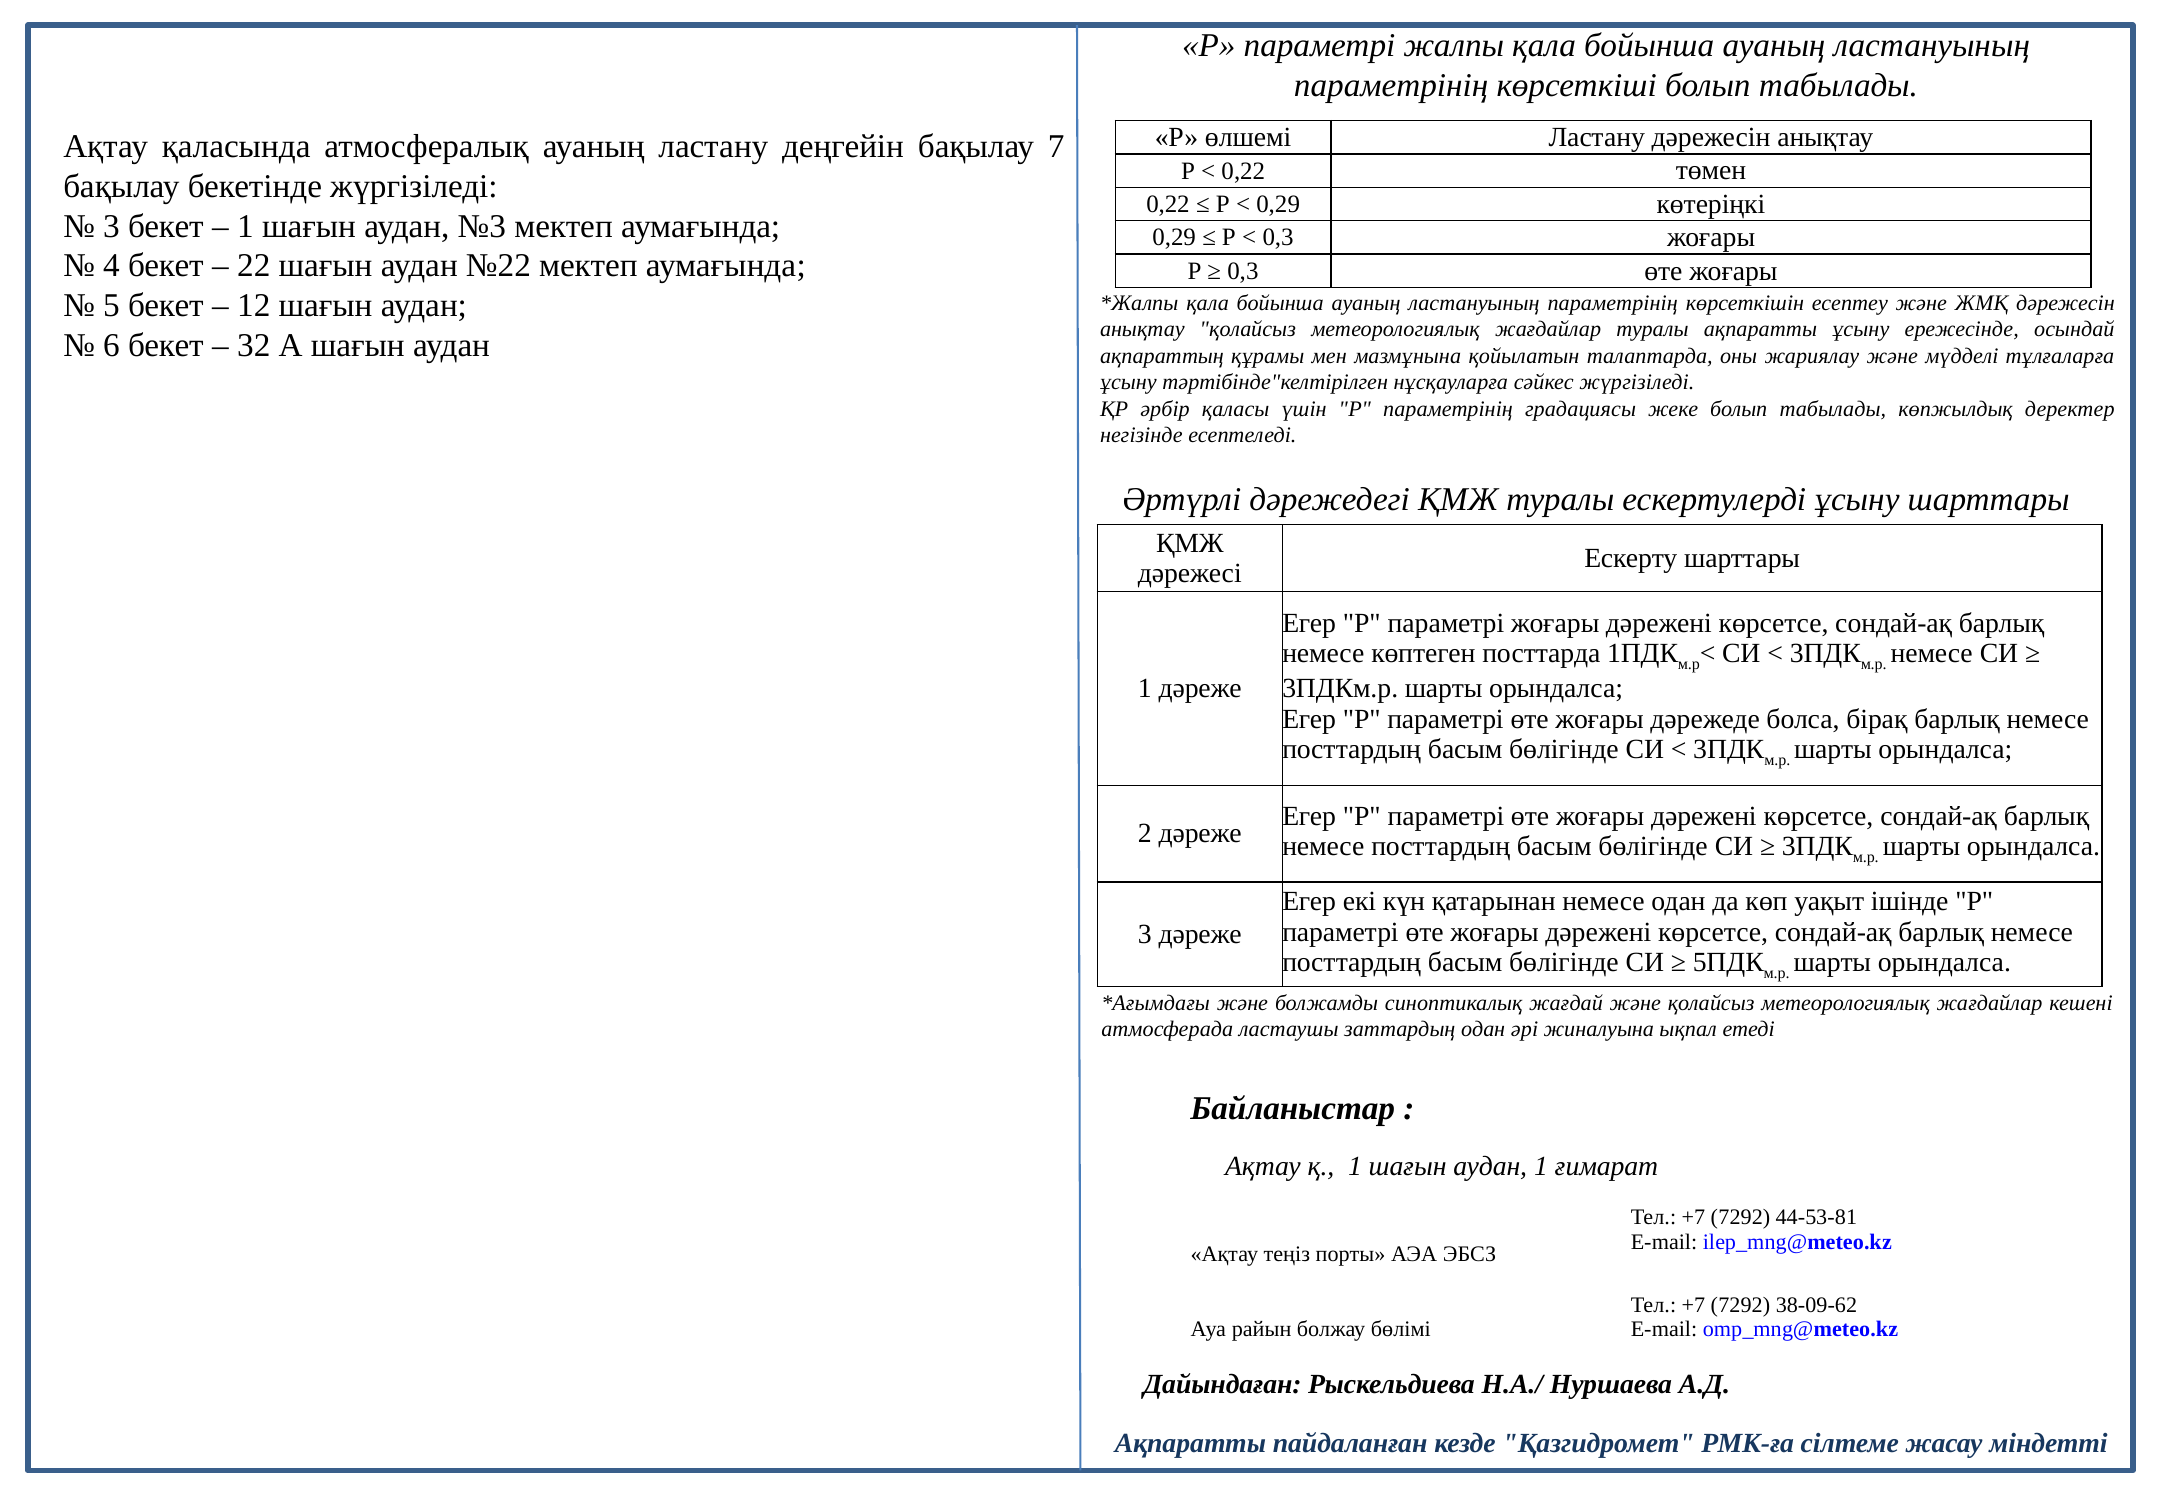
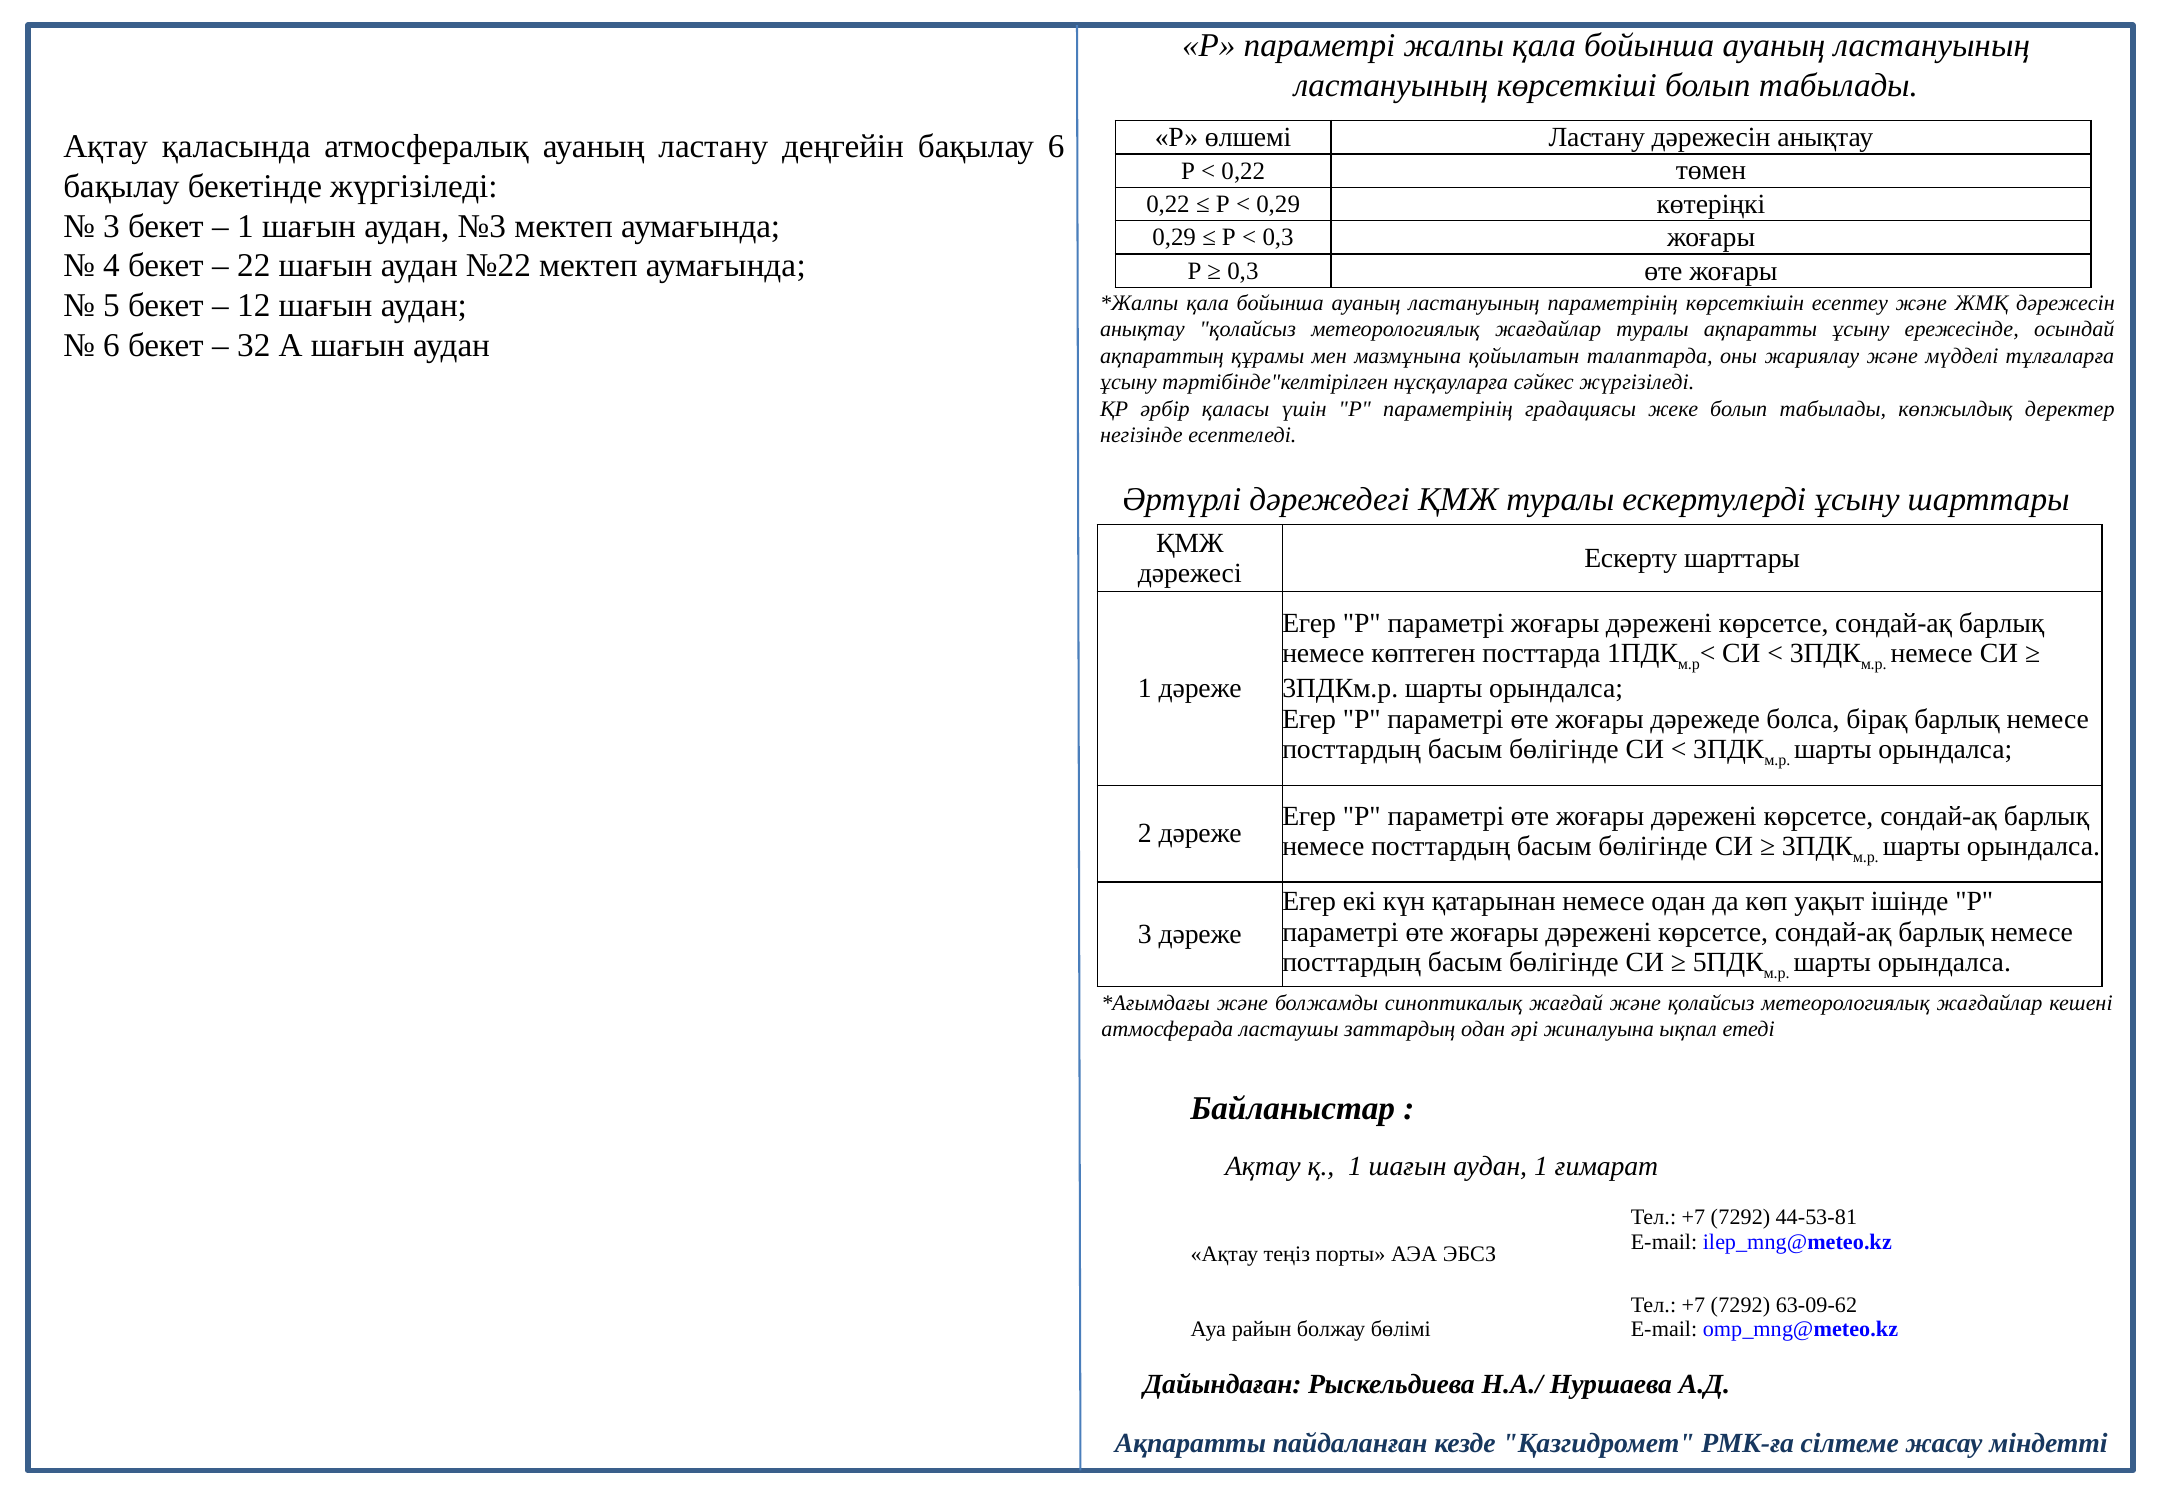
параметрінің: параметрінің -> ластануының (1391, 85)
бақылау 7: 7 -> 6 (1056, 146)
38-09-62: 38-09-62 -> 63-09-62 (1816, 1305)
